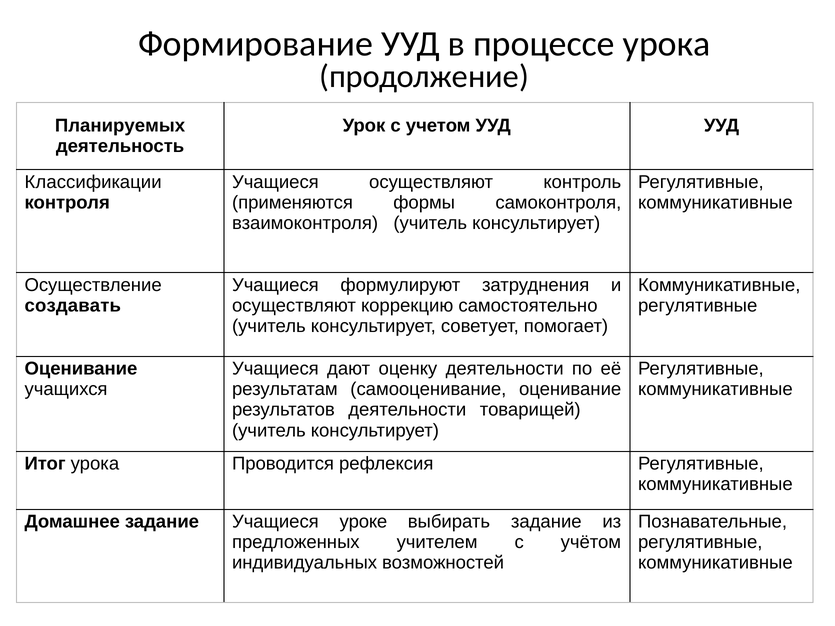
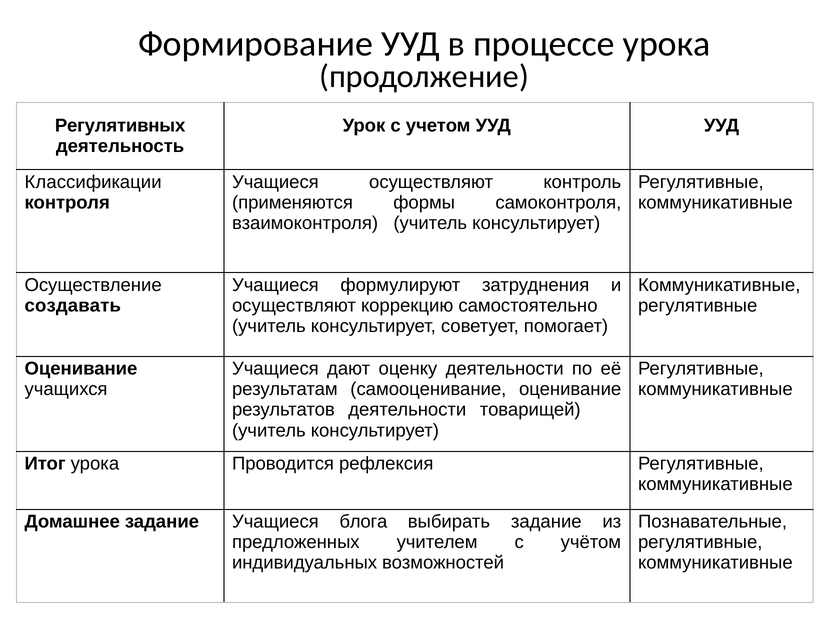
Планируемых: Планируемых -> Регулятивных (120, 126)
уроке: уроке -> блога (363, 522)
